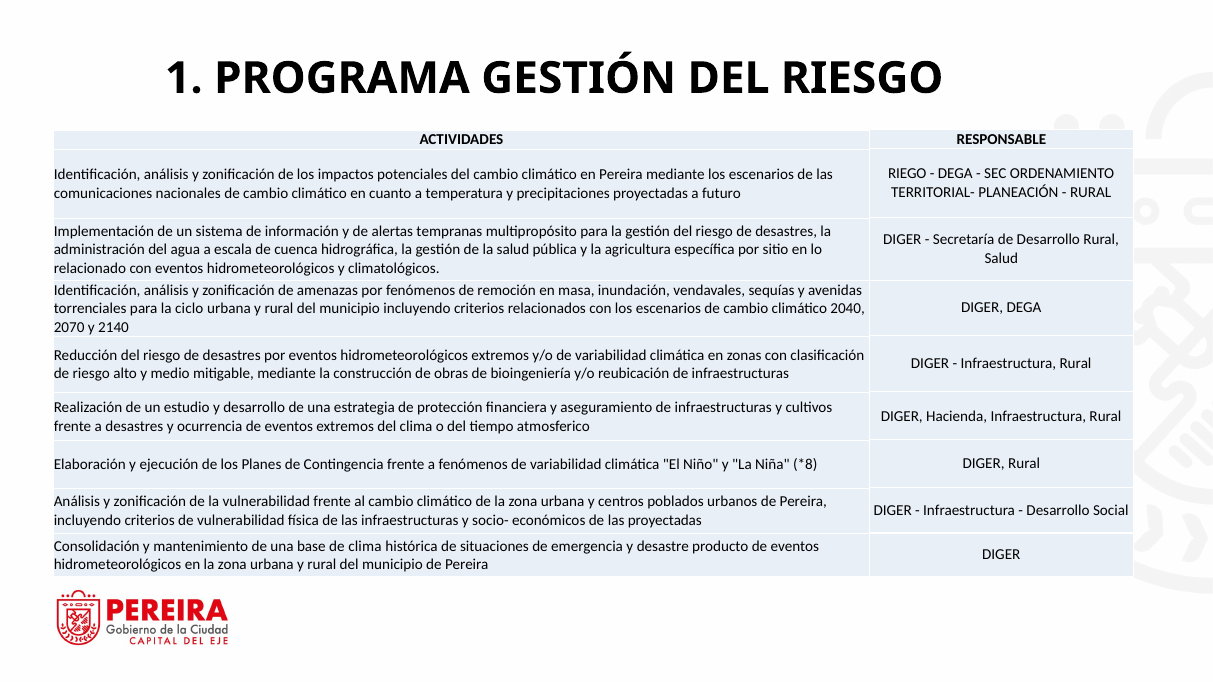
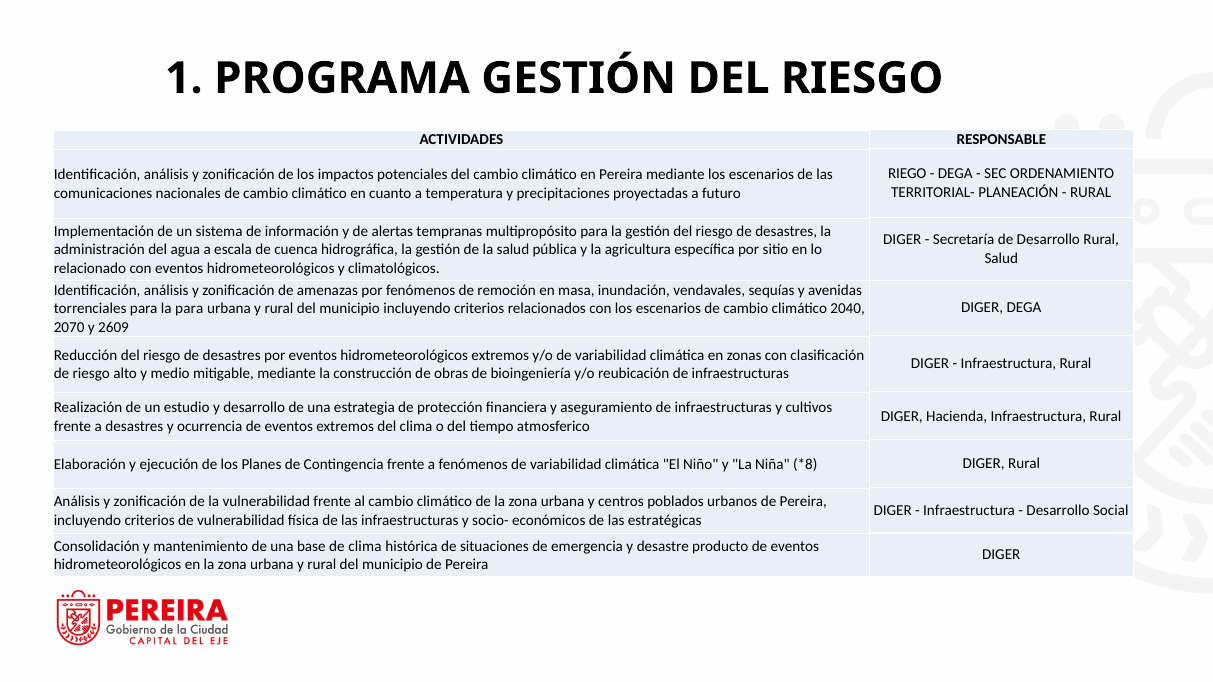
la ciclo: ciclo -> para (189, 309)
2140: 2140 -> 2609 (114, 327)
las proyectadas: proyectadas -> estratégicas (665, 521)
